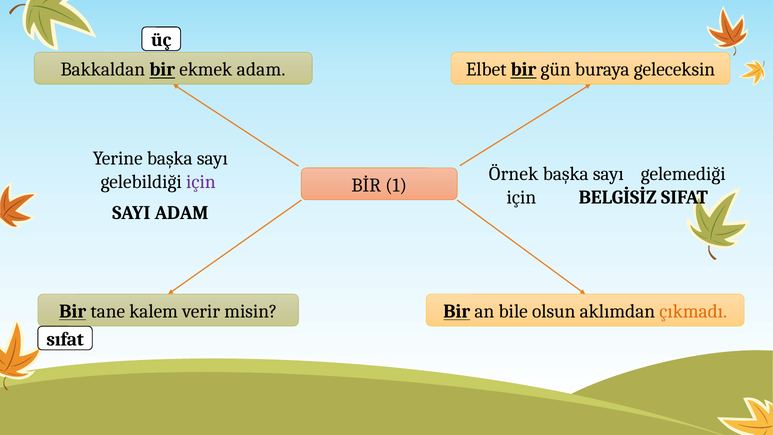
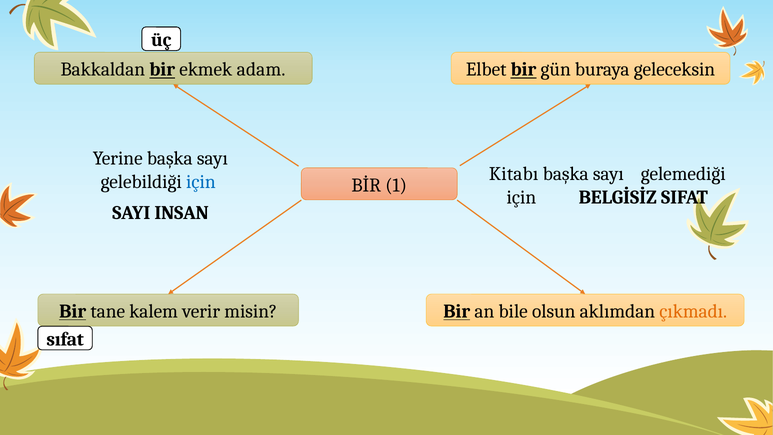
Örnek: Örnek -> Kitabı (514, 174)
için colour: purple -> blue (201, 182)
SAYI ADAM: ADAM -> INSAN (182, 213)
